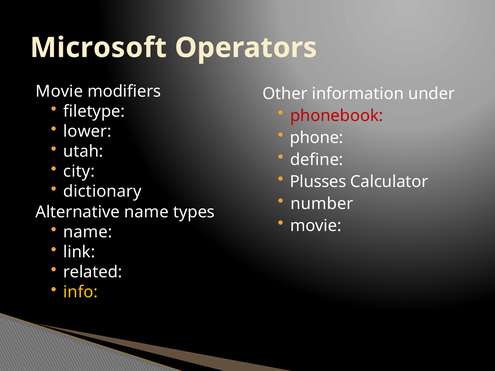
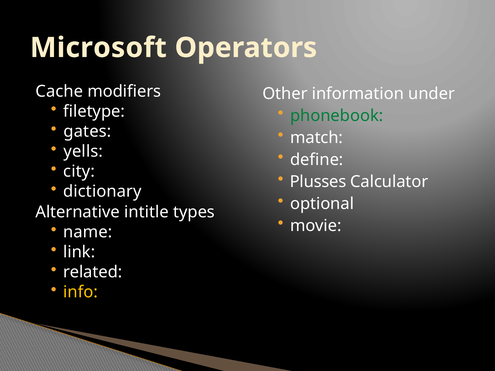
Movie: Movie -> Cache (59, 91)
phonebook colour: red -> green (337, 116)
lower: lower -> gates (87, 132)
phone: phone -> match (317, 138)
utah: utah -> yells (83, 152)
number: number -> optional (322, 204)
Alternative name: name -> intitle (146, 212)
